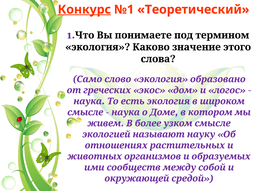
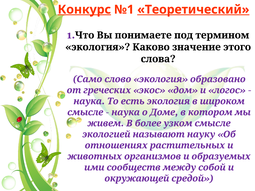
Теоретический underline: none -> present (193, 10)
